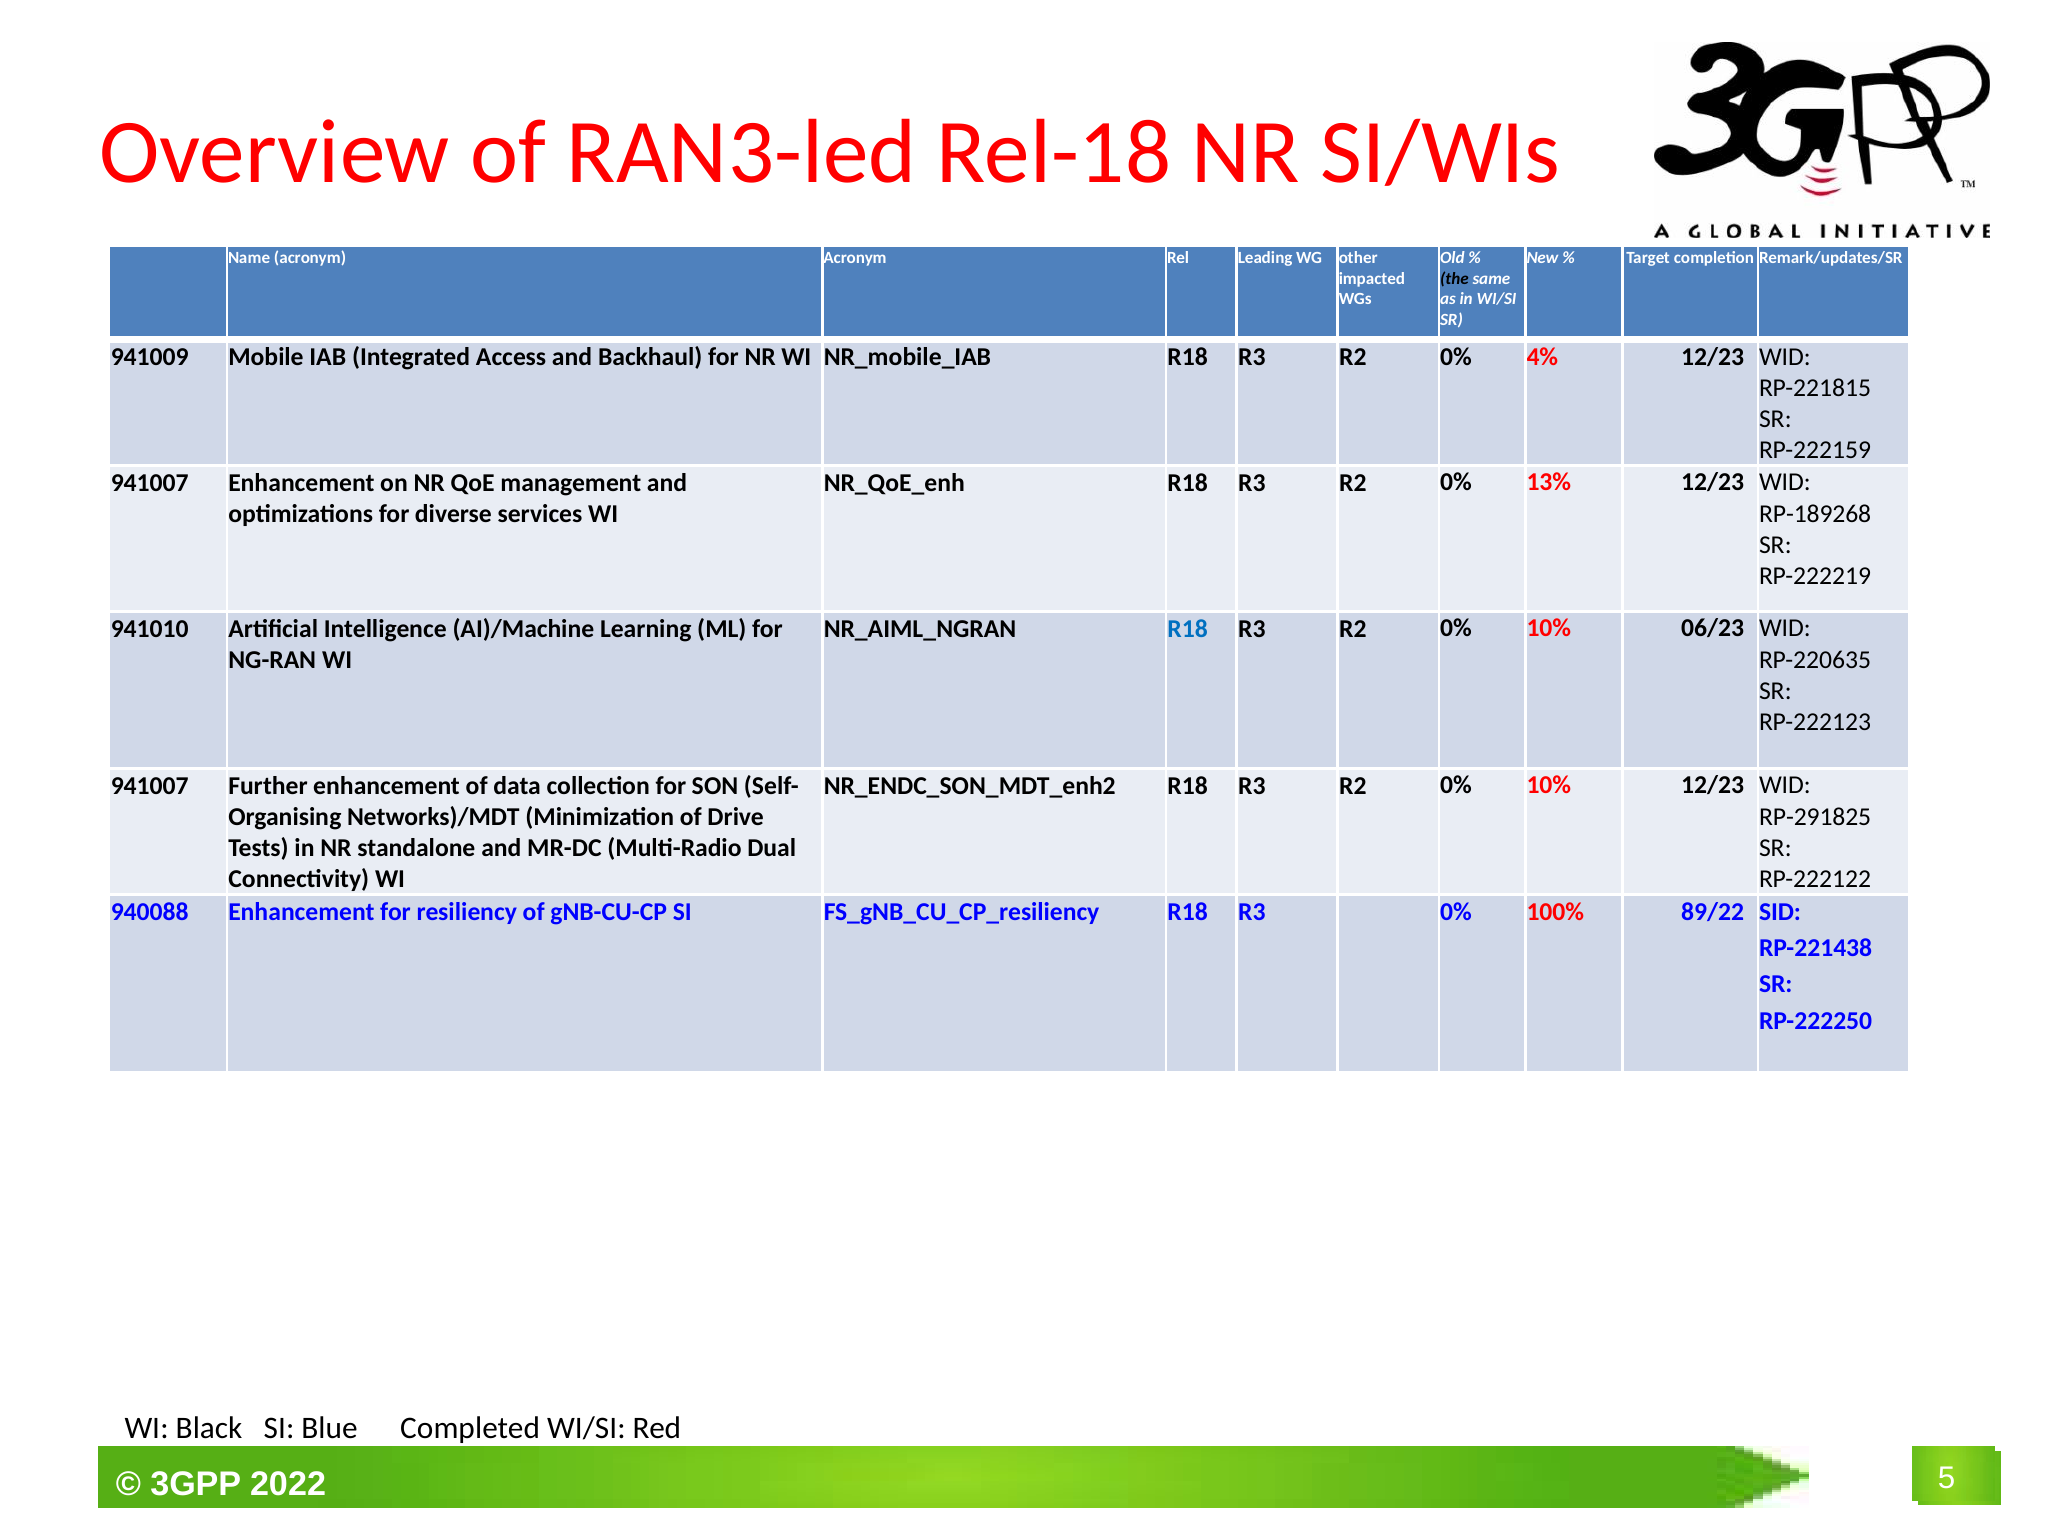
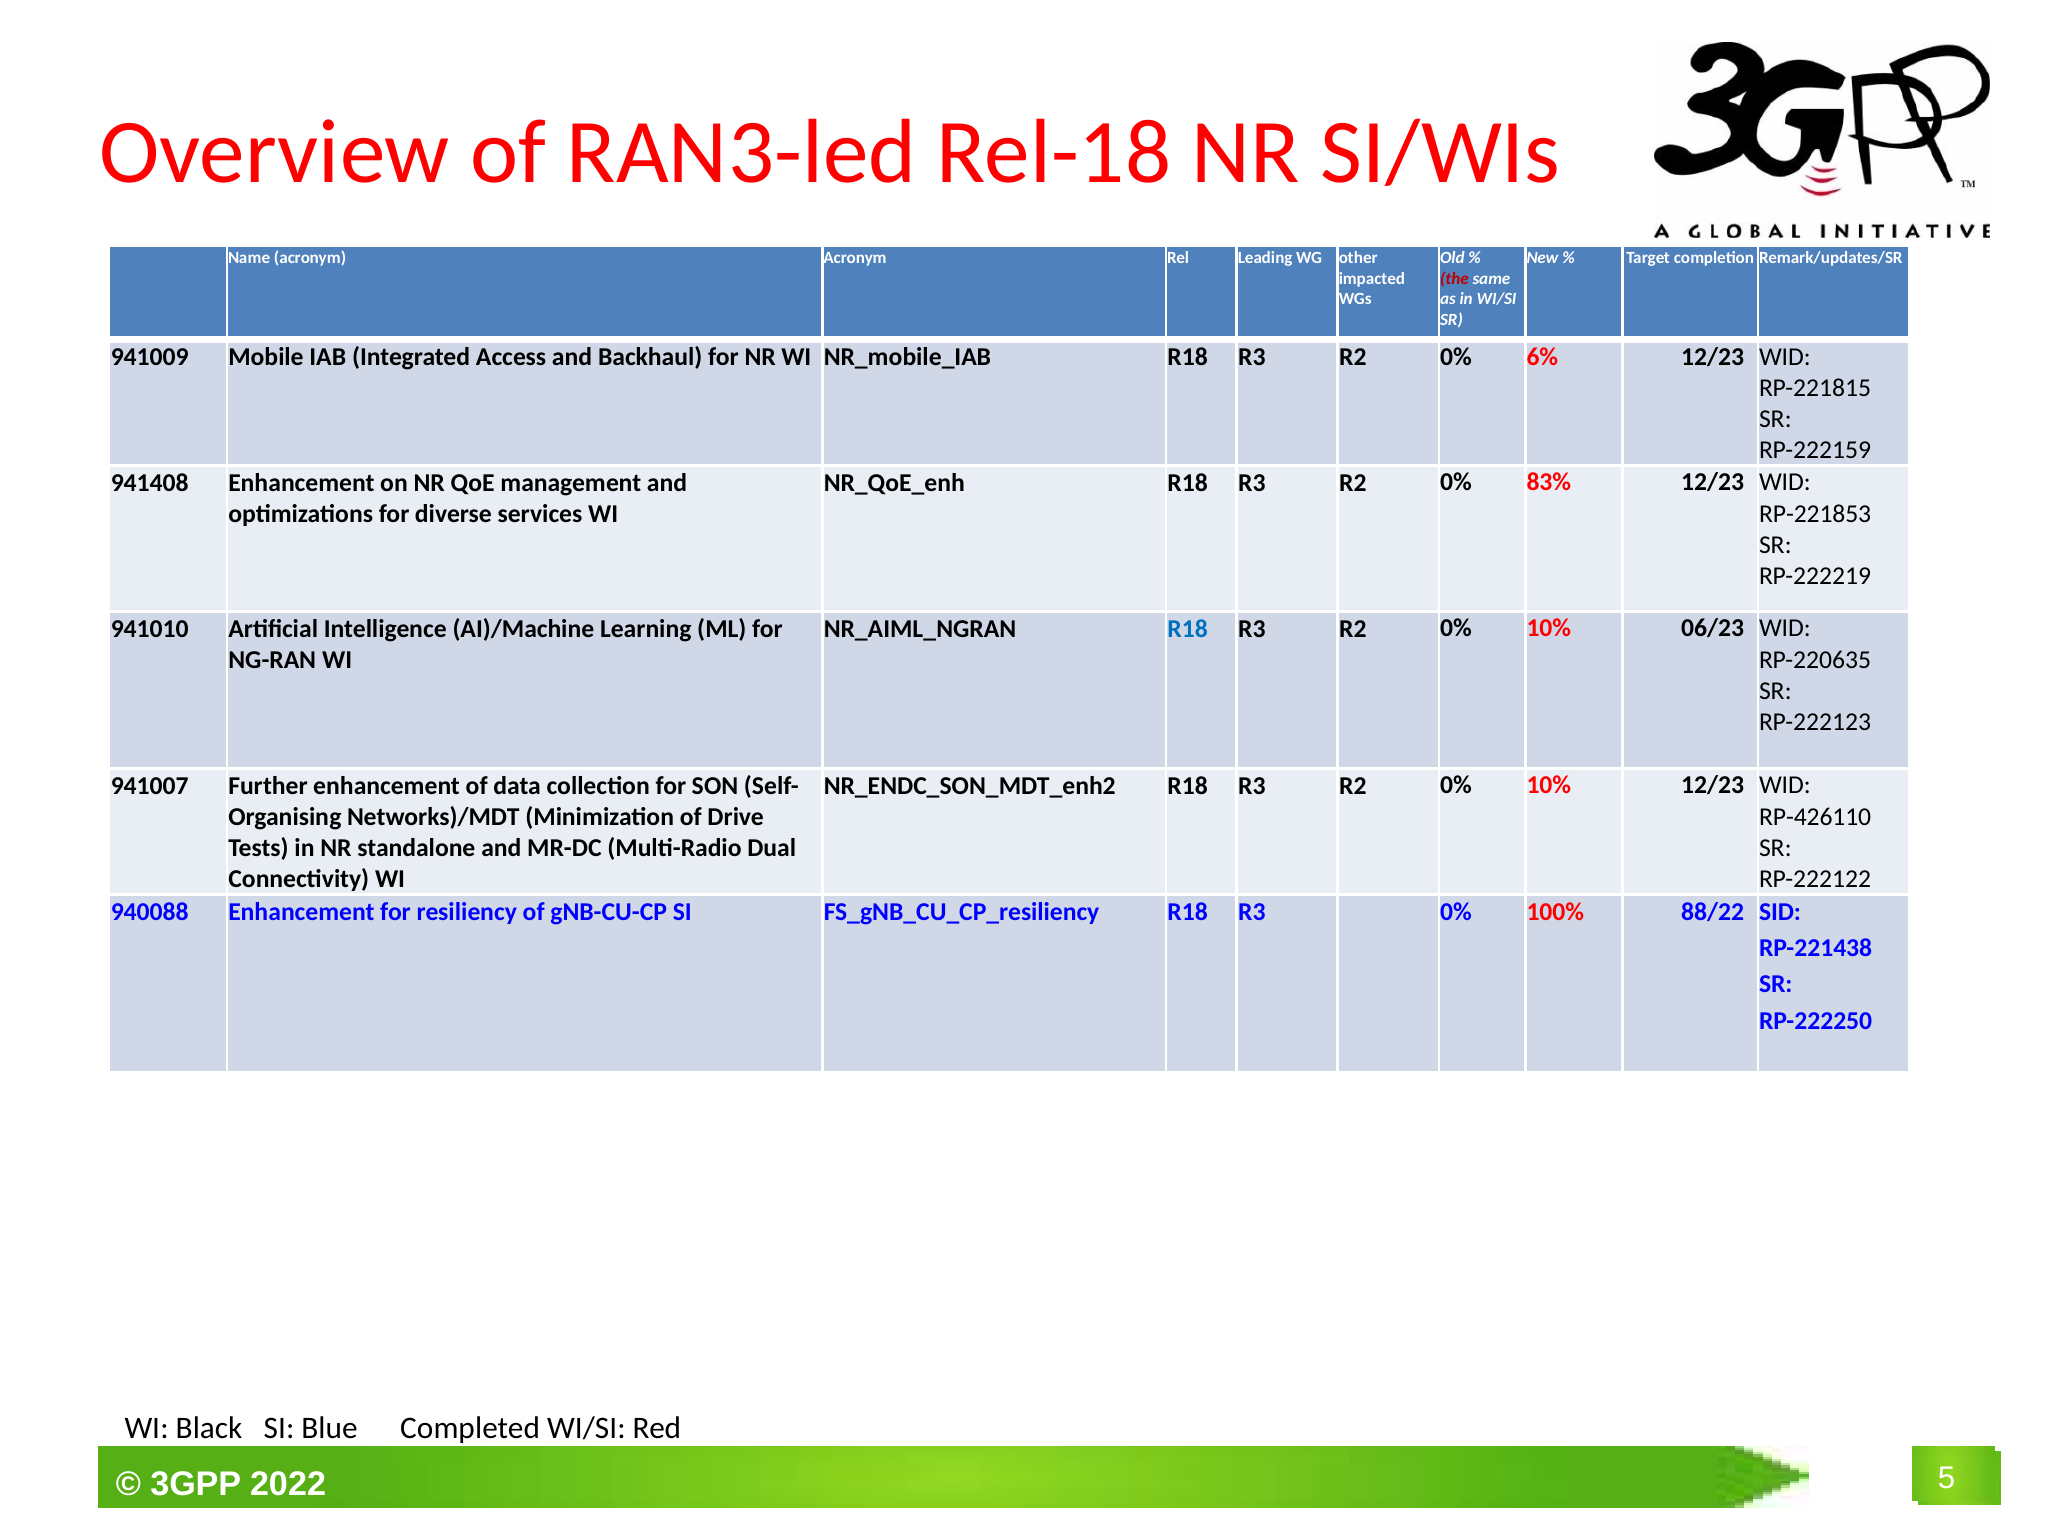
the colour: black -> red (1454, 278)
4%: 4% -> 6% (1542, 357)
941007: 941007 -> 941408 (150, 483)
13%: 13% -> 83% (1549, 482)
RP-189268: RP-189268 -> RP-221853 (1815, 513)
RP-291825: RP-291825 -> RP-426110 (1815, 816)
89/22: 89/22 -> 88/22 (1713, 911)
